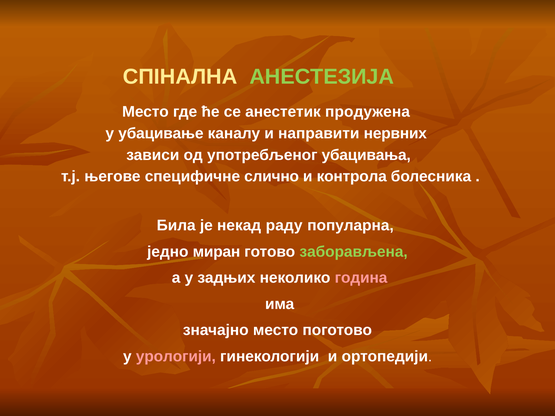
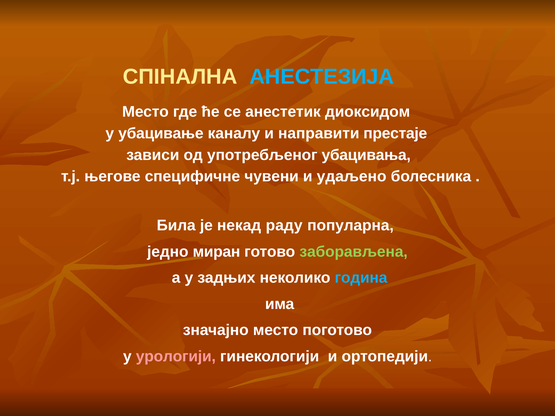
АНЕСТЕЗИЈА colour: light green -> light blue (322, 77)
продужена: продужена -> диоксидом (368, 112)
нервних: нервних -> престаје (395, 134)
слично: слично -> чувени (272, 177)
контрола: контрола -> удаљено (352, 177)
година colour: pink -> light blue (361, 278)
